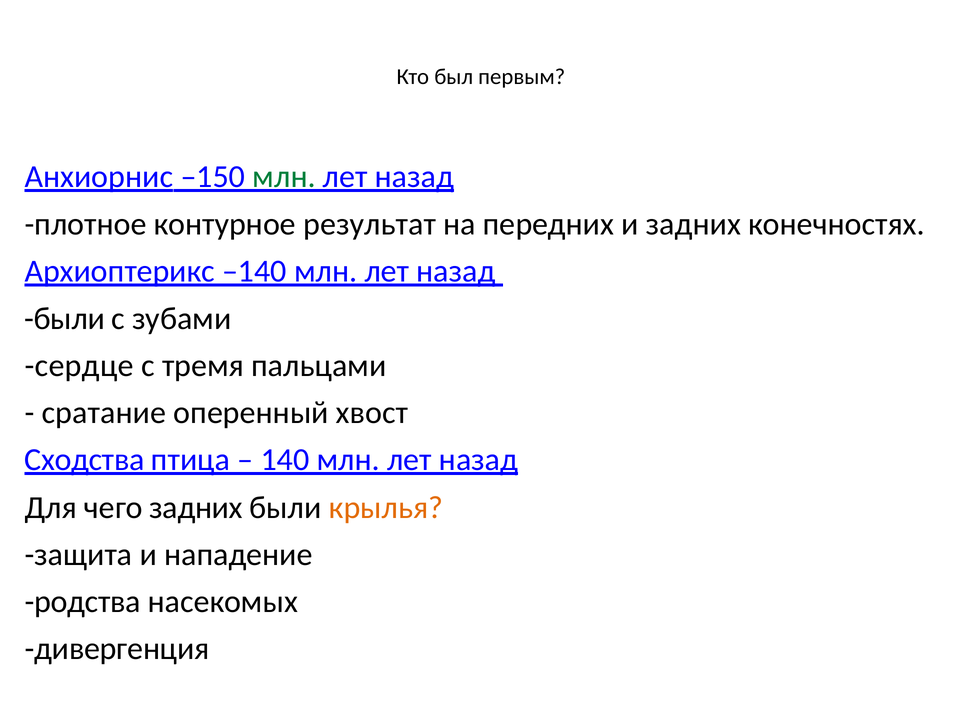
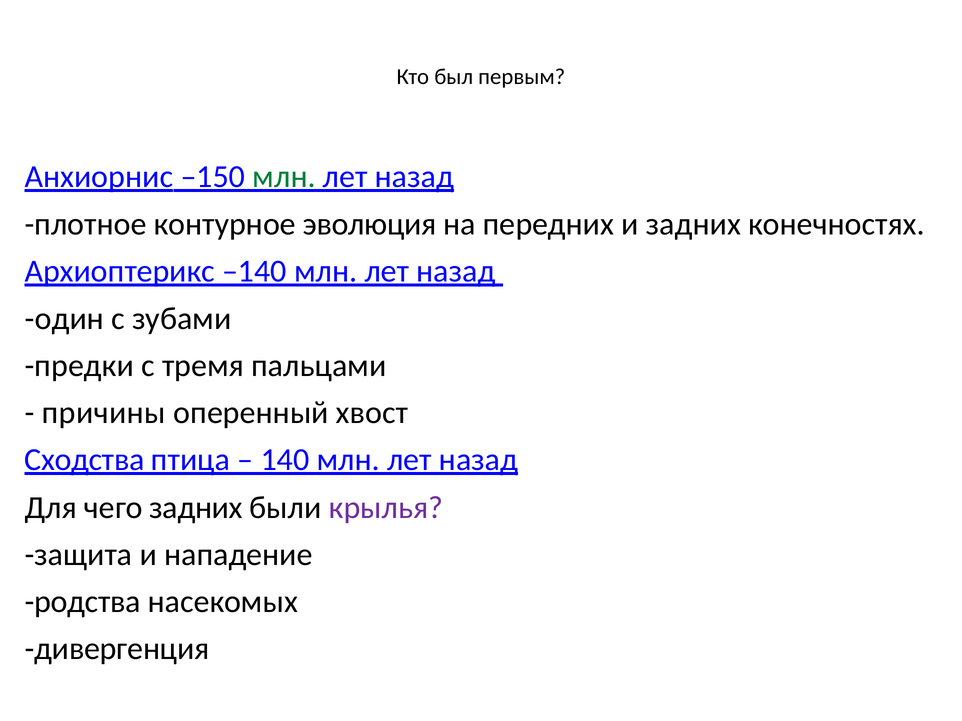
результат: результат -> эволюция (370, 224)
были: были -> один (64, 319)
сердце: сердце -> предки (79, 366)
сратание: сратание -> причины (104, 413)
крылья colour: orange -> purple (386, 508)
